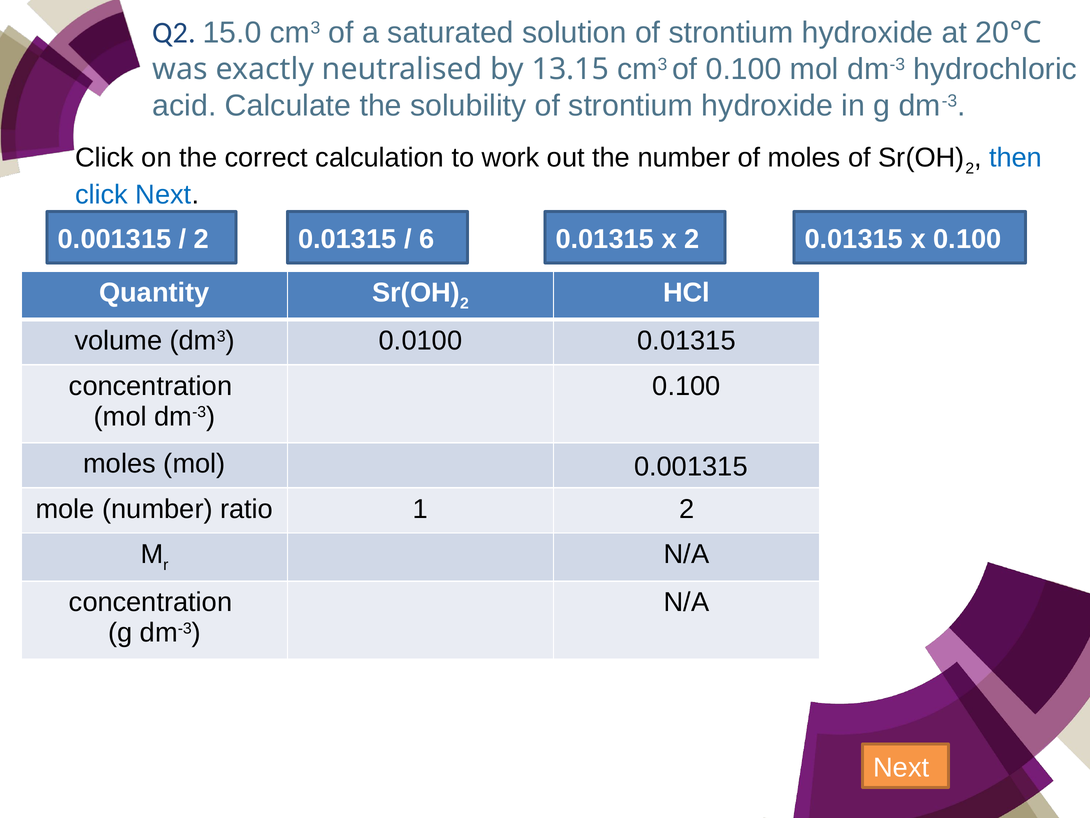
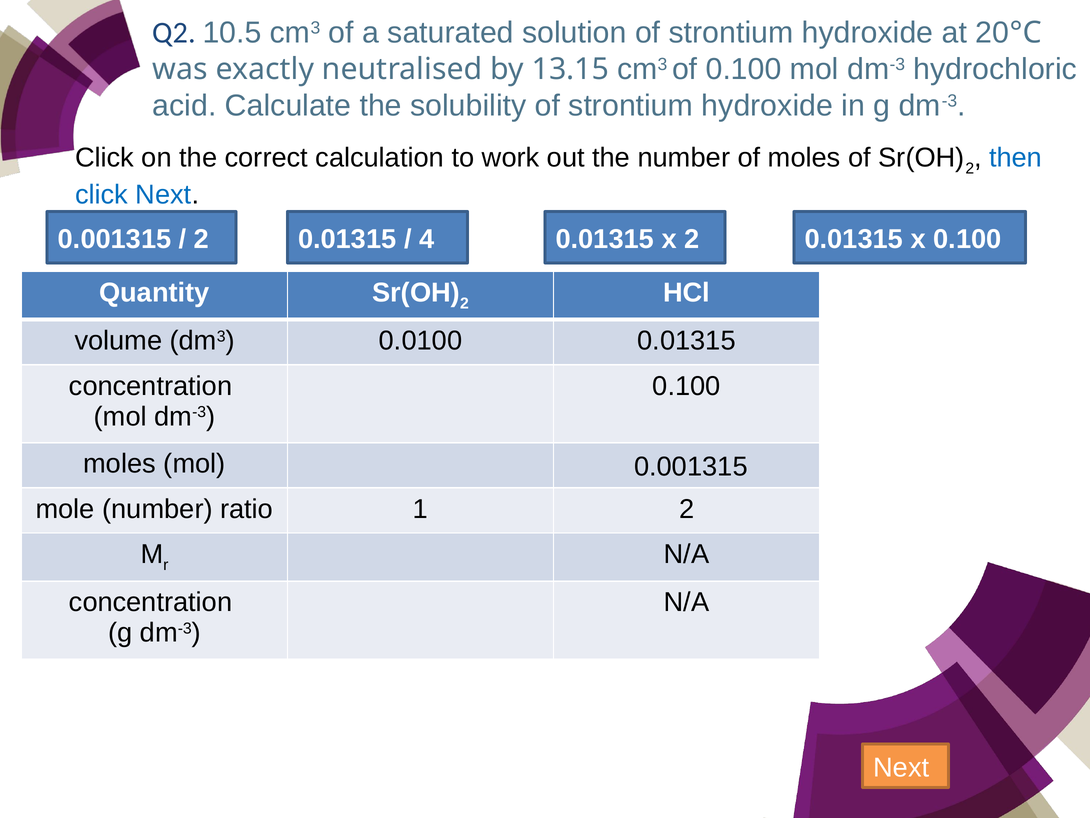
15.0: 15.0 -> 10.5 (232, 33)
6: 6 -> 4 (427, 239)
